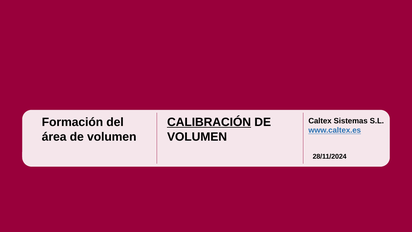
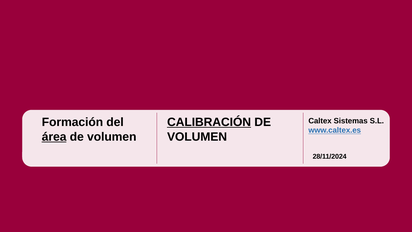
área underline: none -> present (54, 137)
